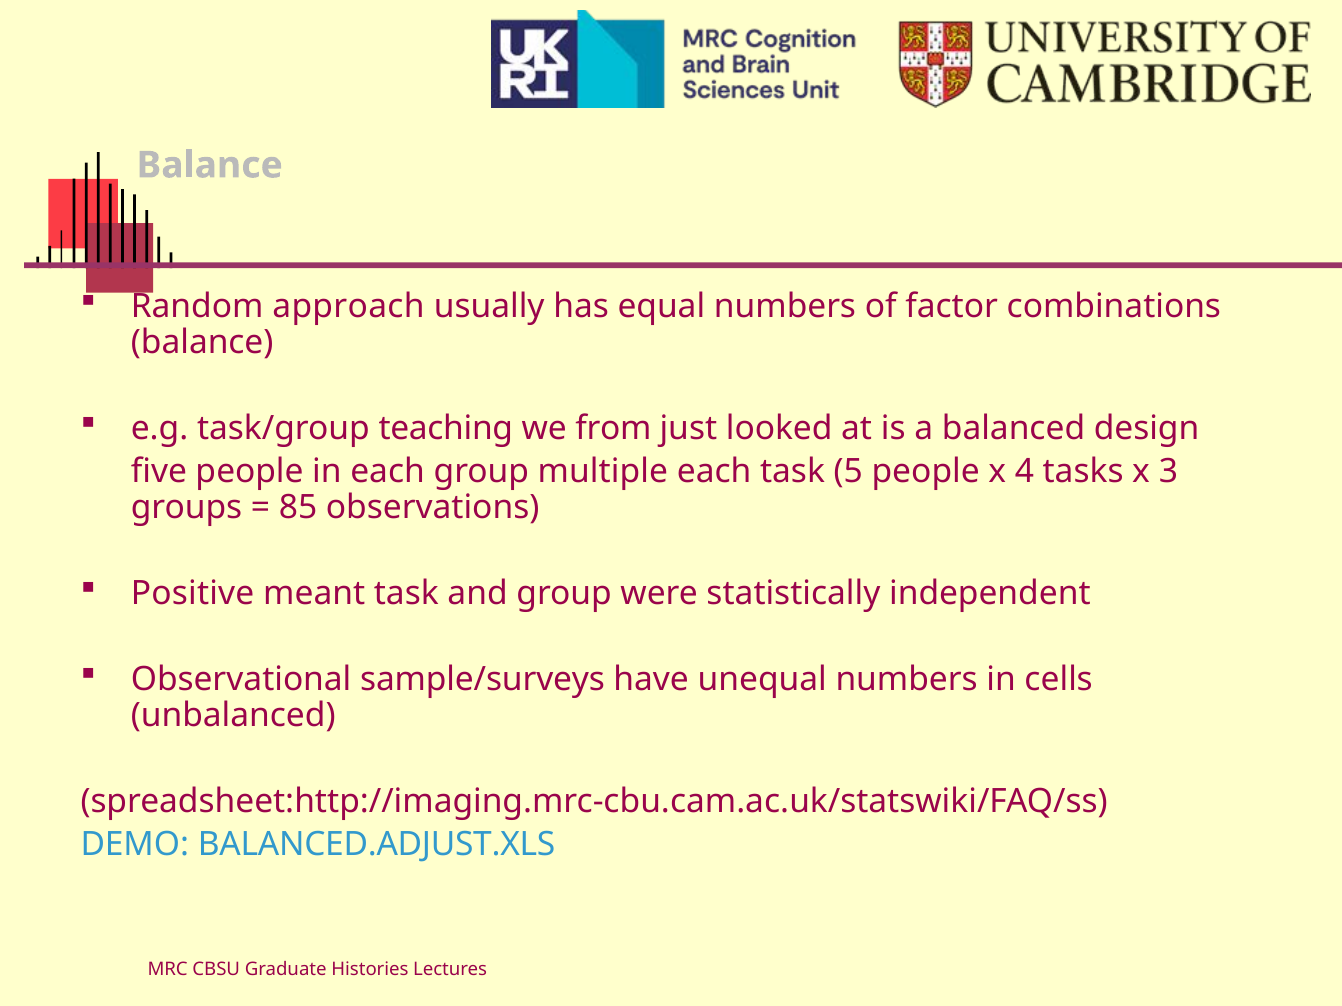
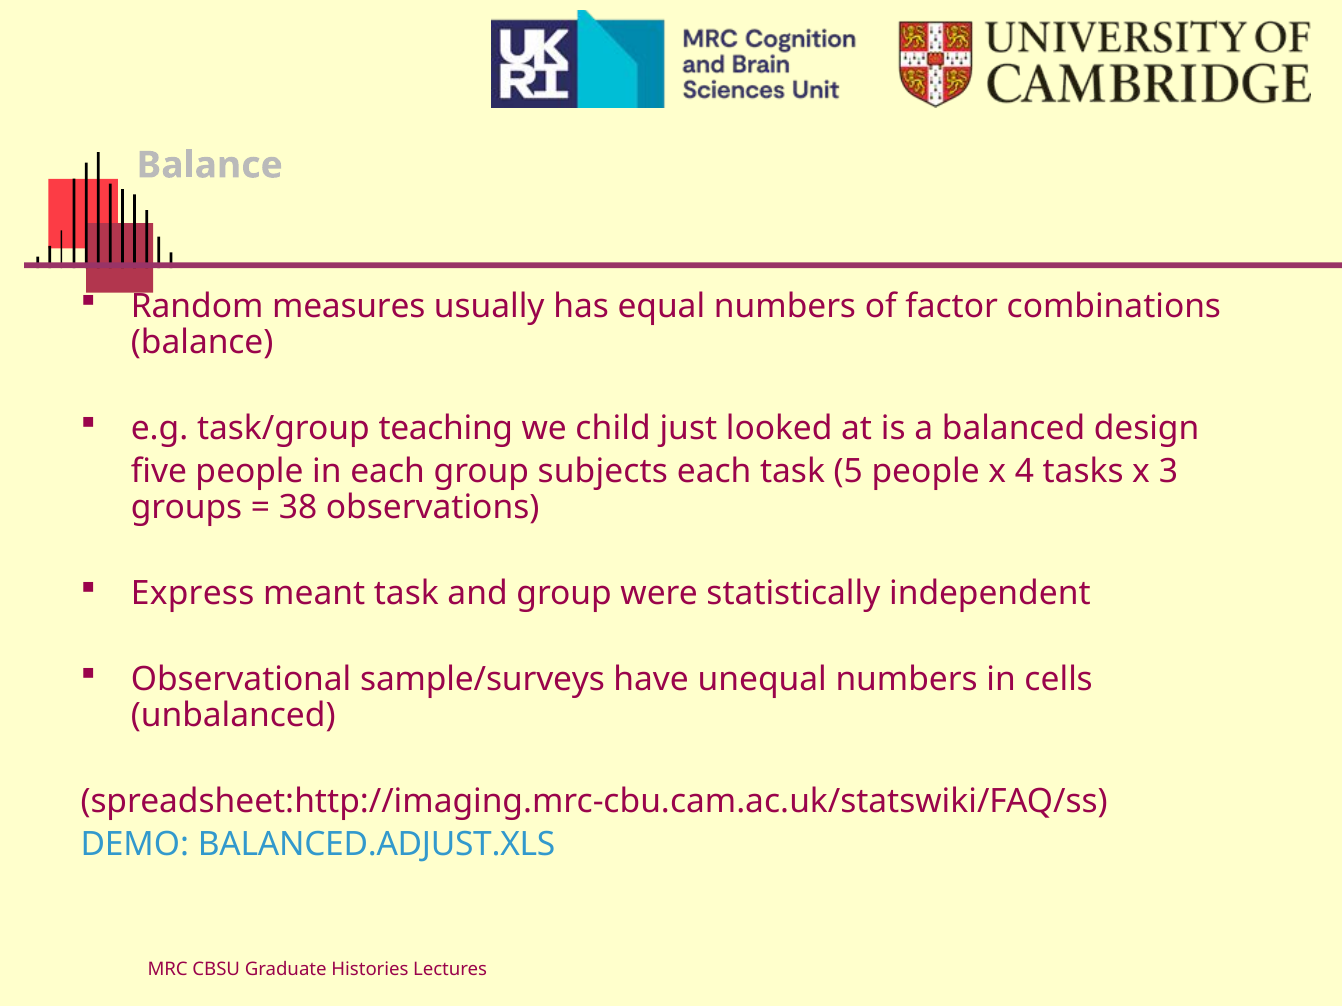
approach: approach -> measures (349, 306)
from: from -> child (613, 429)
multiple: multiple -> subjects (603, 472)
85: 85 -> 38 (298, 508)
Positive: Positive -> Express (193, 594)
